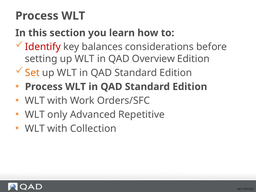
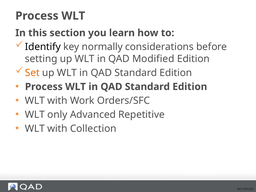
Identify colour: red -> black (43, 47)
balances: balances -> normally (102, 47)
Overview: Overview -> Modified (153, 59)
